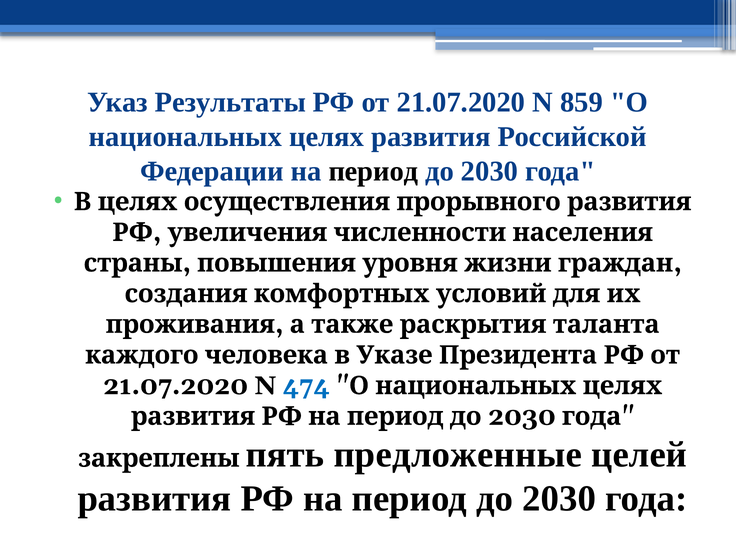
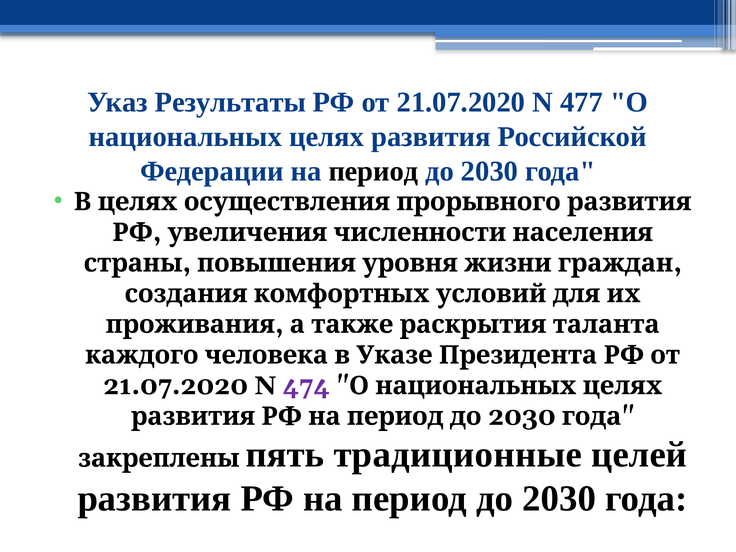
859: 859 -> 477 (582, 103)
474 colour: blue -> purple (306, 386)
предложенные: предложенные -> традиционные (458, 455)
